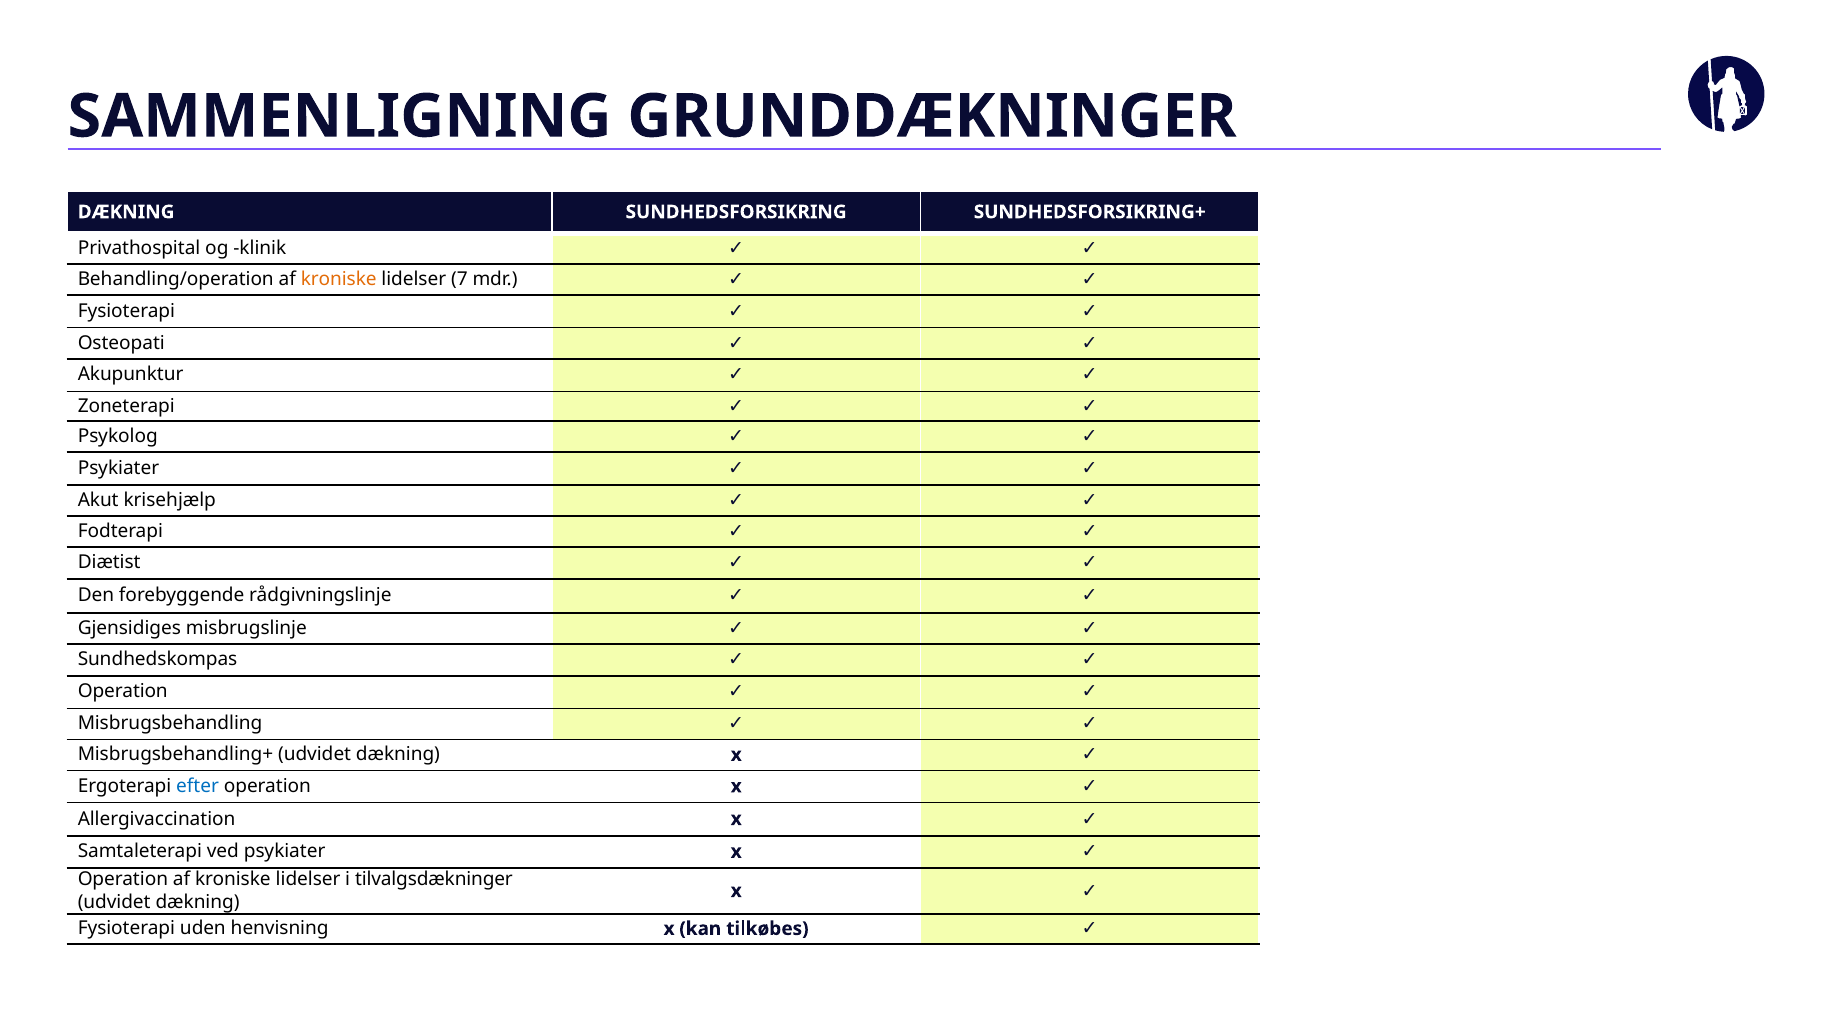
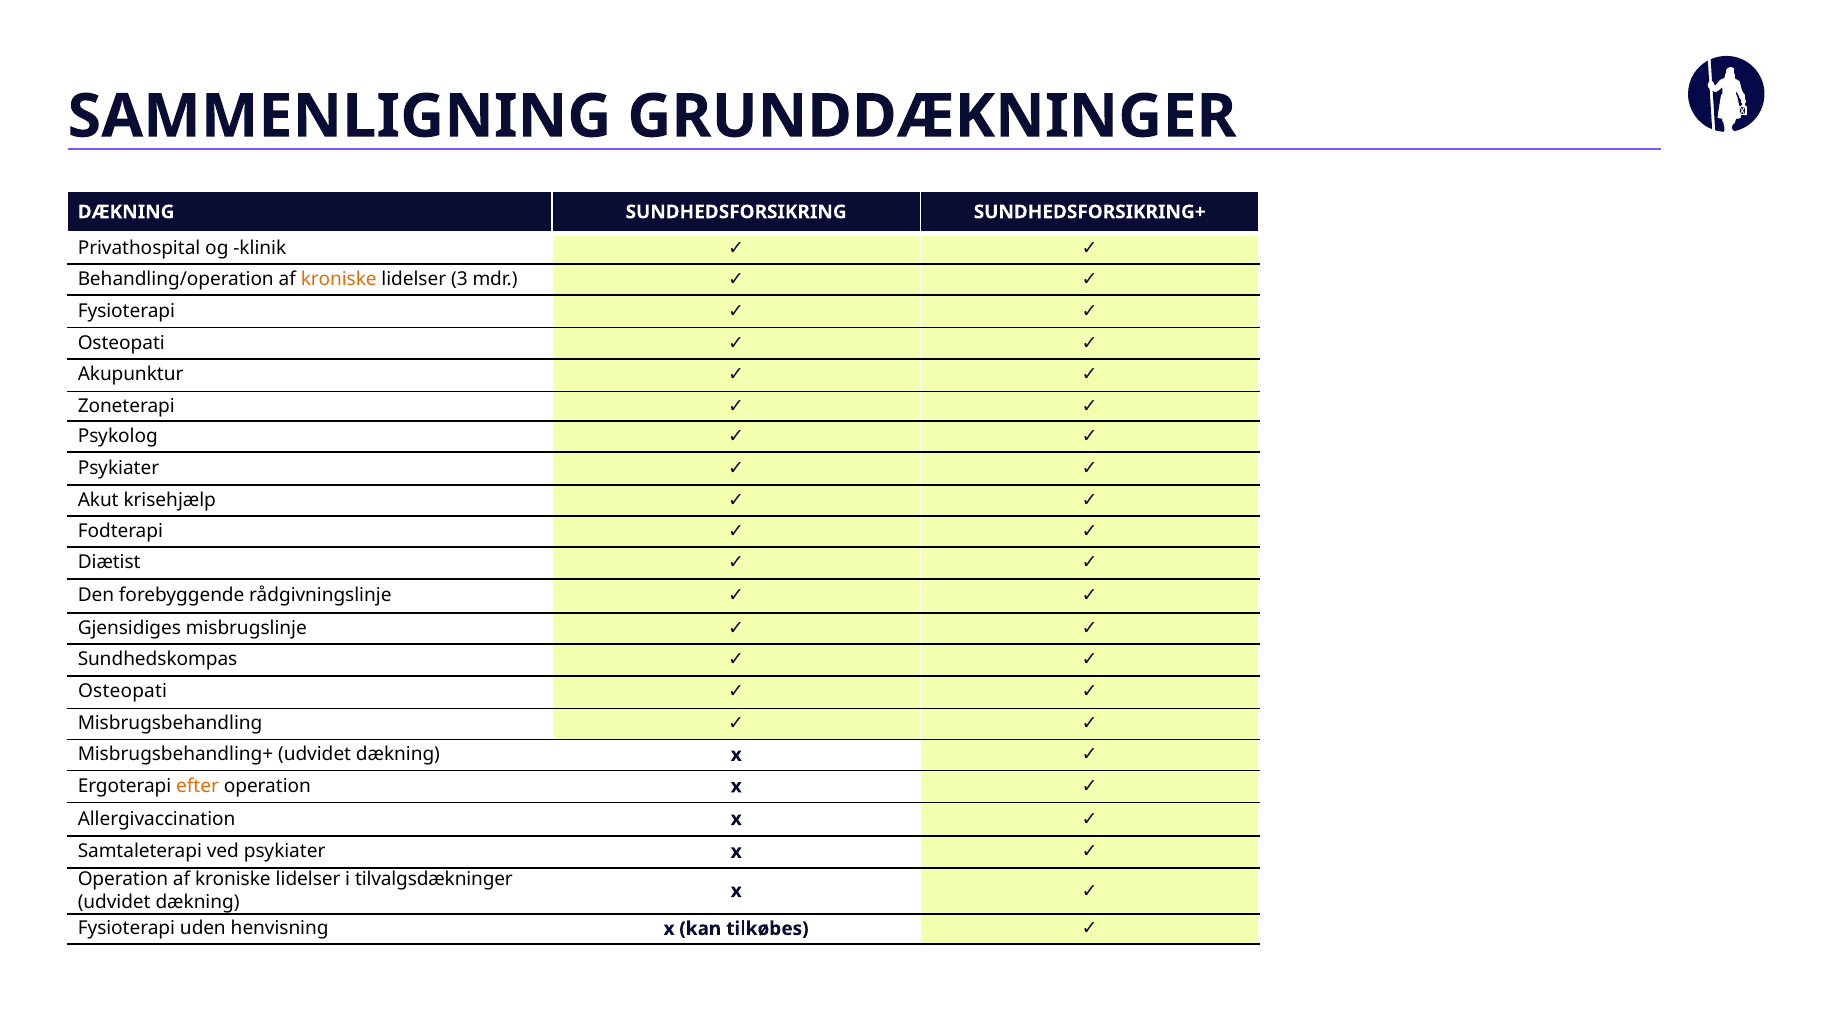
7: 7 -> 3 (459, 279)
Operation: Operation -> Osteopati (123, 691)
efter colour: blue -> orange (198, 786)
